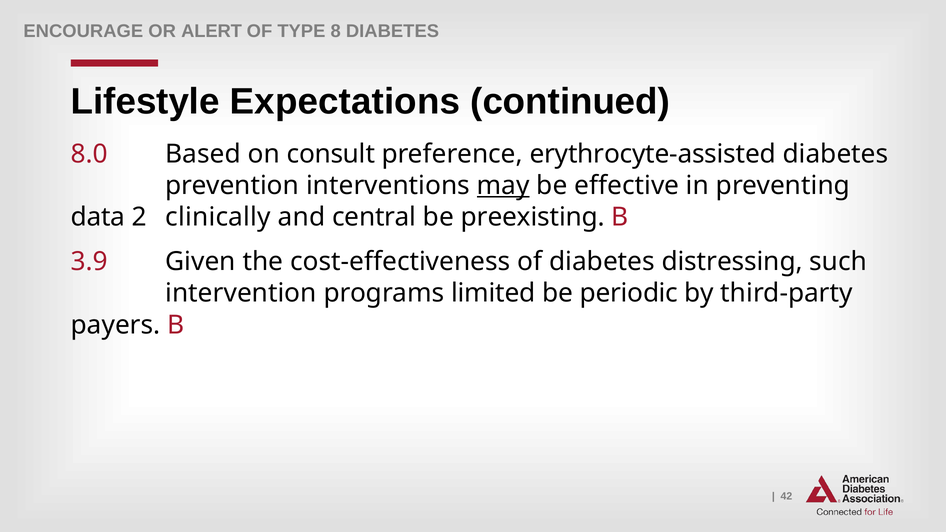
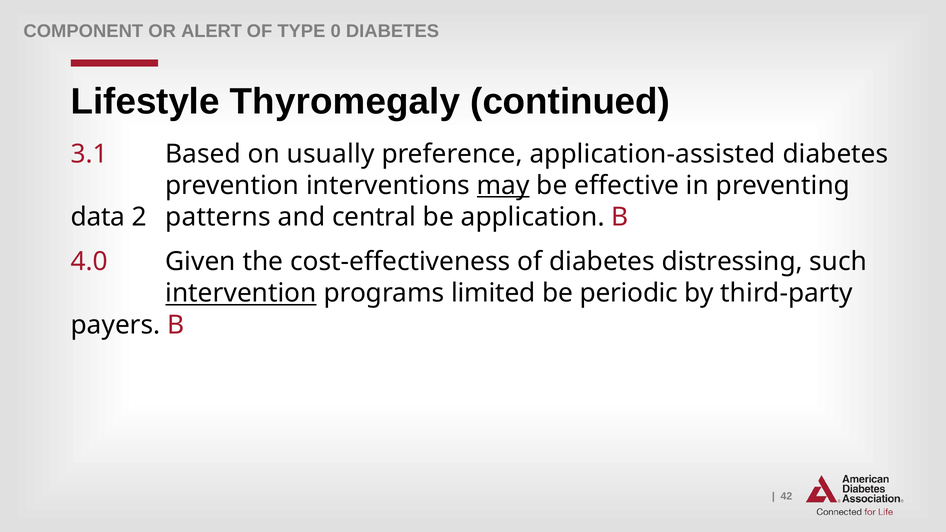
ENCOURAGE: ENCOURAGE -> COMPONENT (83, 31)
8: 8 -> 0 (336, 31)
Expectations: Expectations -> Thyromegaly (345, 101)
8.0: 8.0 -> 3.1 (89, 154)
consult: consult -> usually (331, 154)
erythrocyte-assisted: erythrocyte-assisted -> application-assisted (653, 154)
clinically: clinically -> patterns (218, 217)
preexisting: preexisting -> application (533, 217)
3.9: 3.9 -> 4.0 (89, 262)
intervention underline: none -> present (241, 293)
